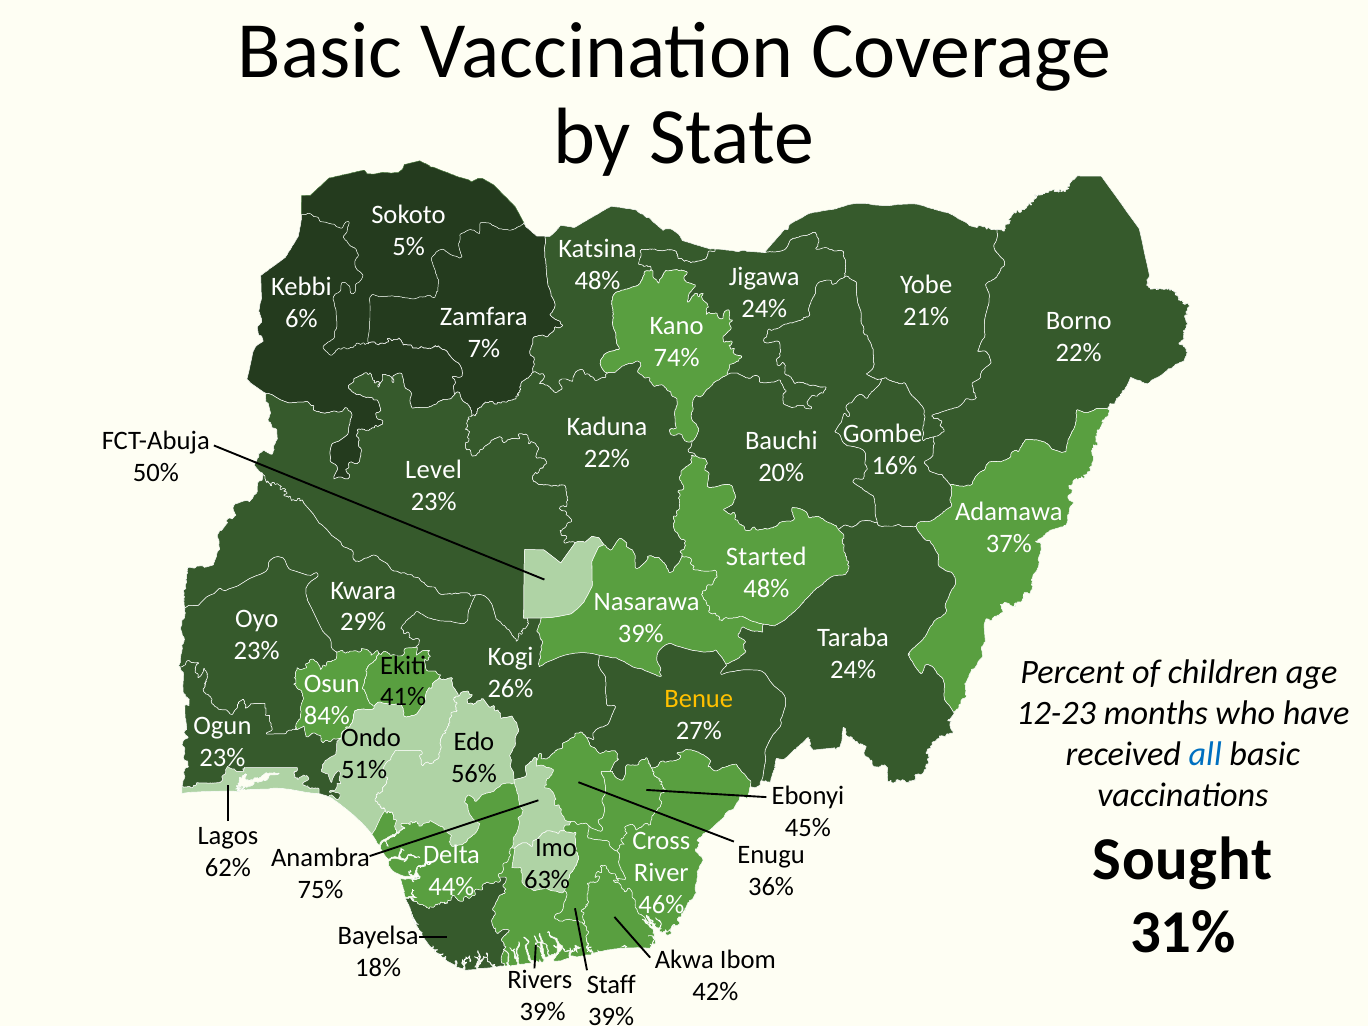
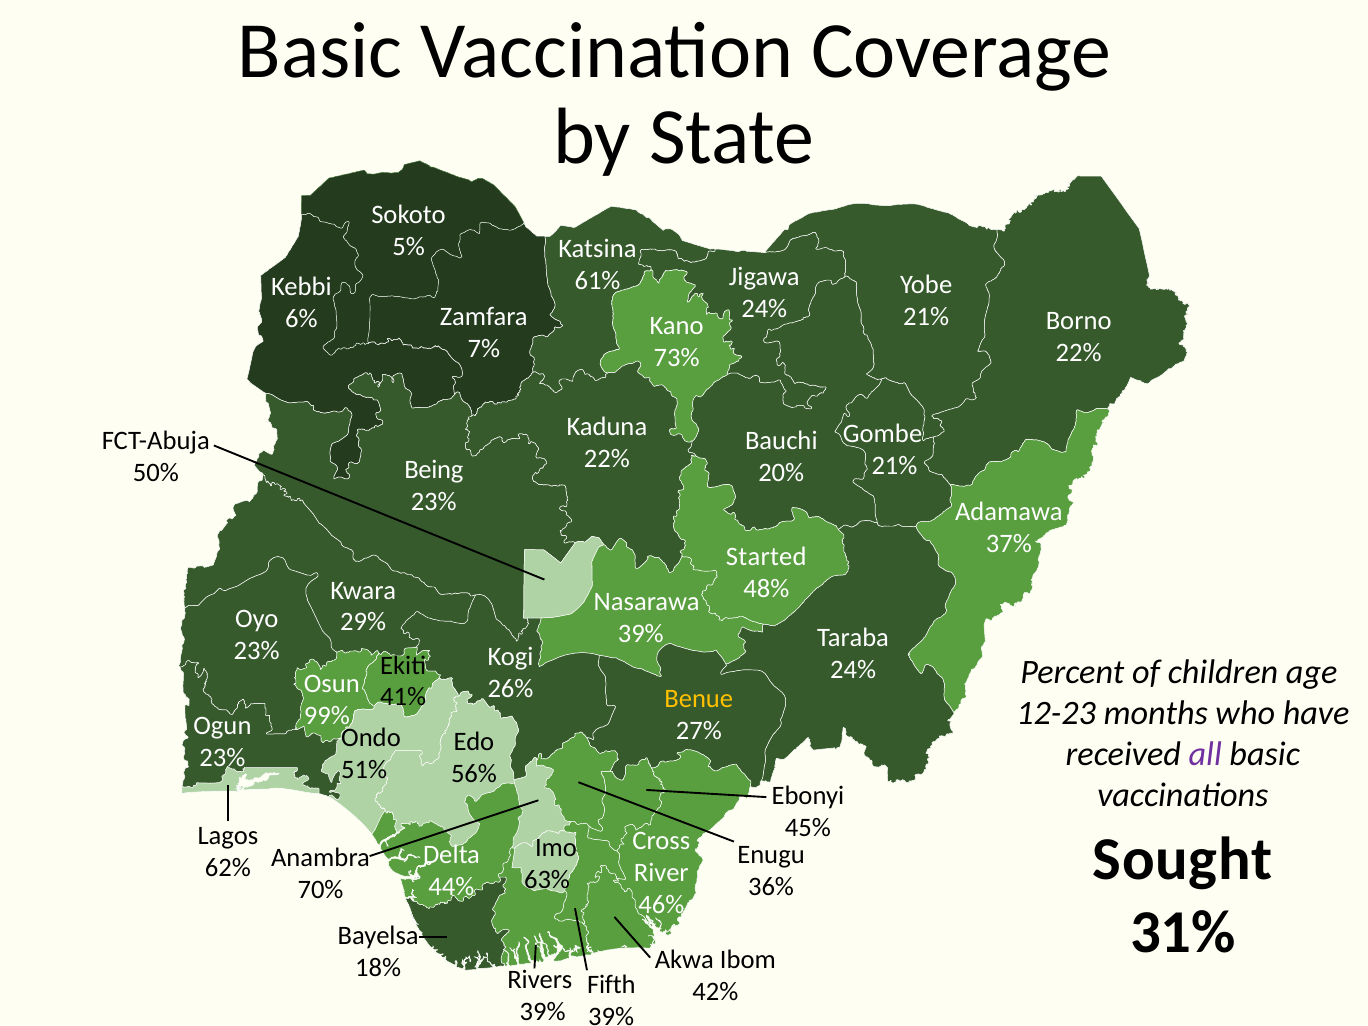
48%: 48% -> 61% (598, 281)
74%: 74% -> 73% (677, 357)
16%: 16% -> 21% (894, 466)
Level: Level -> Being (434, 470)
84%: 84% -> 99% (327, 715)
all colour: blue -> purple (1205, 754)
75%: 75% -> 70% (321, 889)
Staff: Staff -> Fifth (611, 984)
